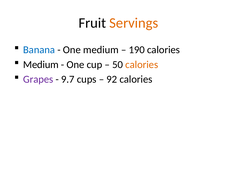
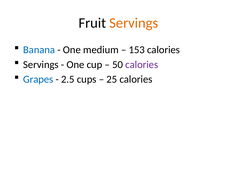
190: 190 -> 153 (137, 50)
Medium: Medium -> Servings (41, 64)
calories colour: orange -> purple (142, 64)
Grapes colour: purple -> blue (38, 79)
9.7: 9.7 -> 2.5 (68, 79)
92: 92 -> 25 (112, 79)
